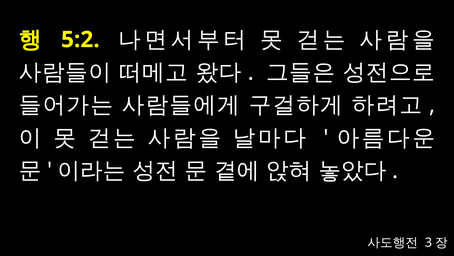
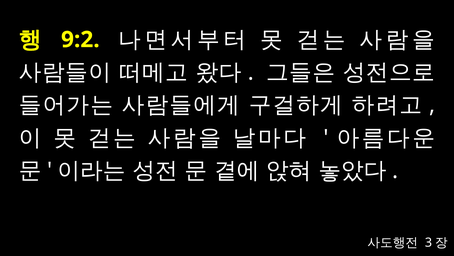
5:2: 5:2 -> 9:2 (80, 40)
